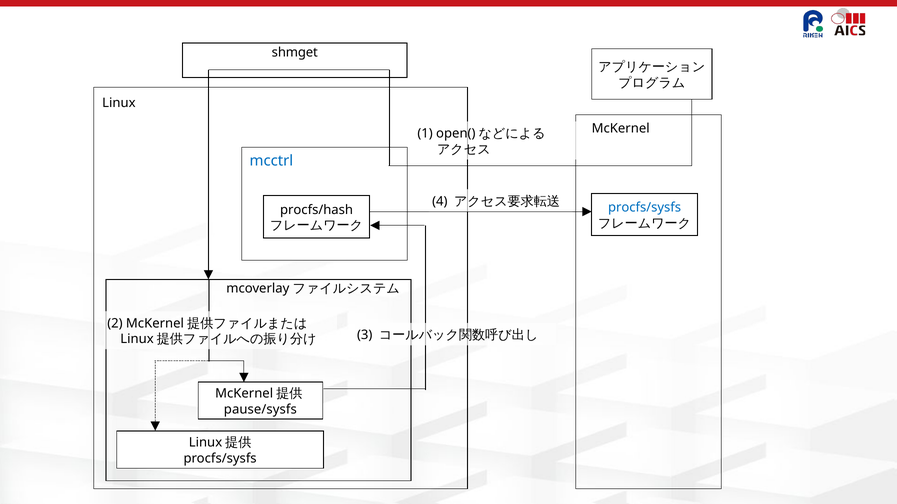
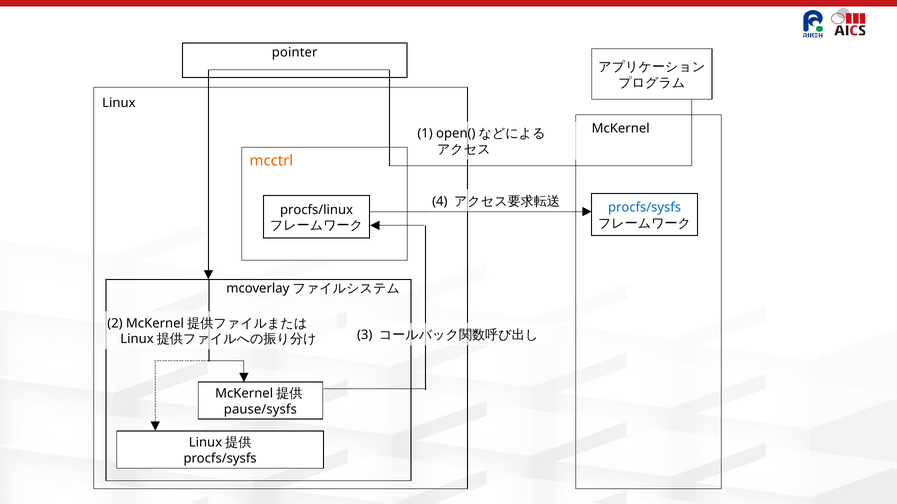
shmget: shmget -> pointer (295, 52)
mcctrl colour: blue -> orange (271, 161)
procfs/hash: procfs/hash -> procfs/linux (317, 210)
